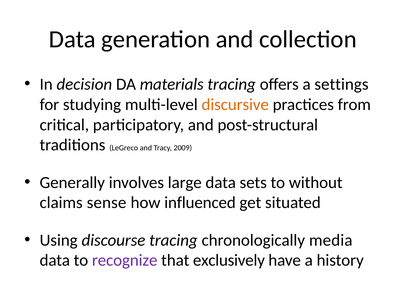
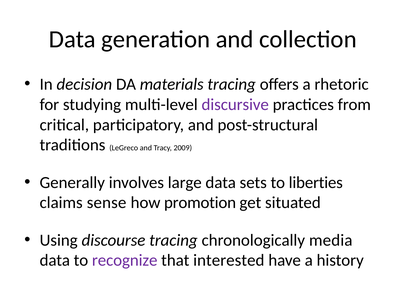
settings: settings -> rhetoric (342, 84)
discursive colour: orange -> purple (235, 105)
without: without -> liberties (316, 183)
influenced: influenced -> promotion (200, 203)
exclusively: exclusively -> interested (229, 261)
